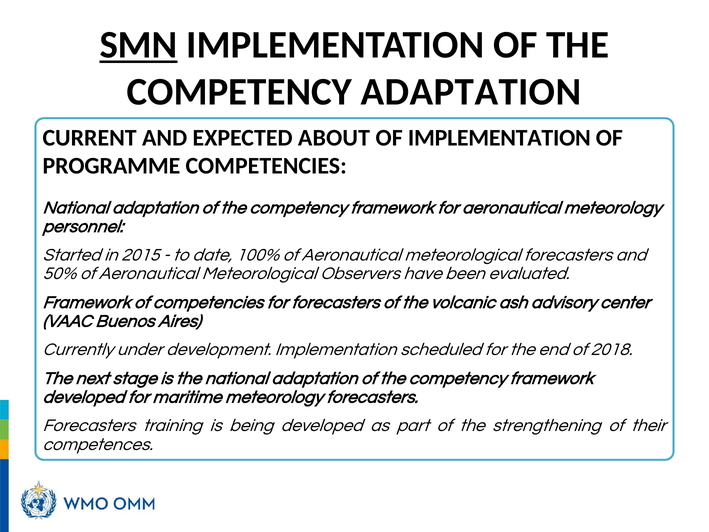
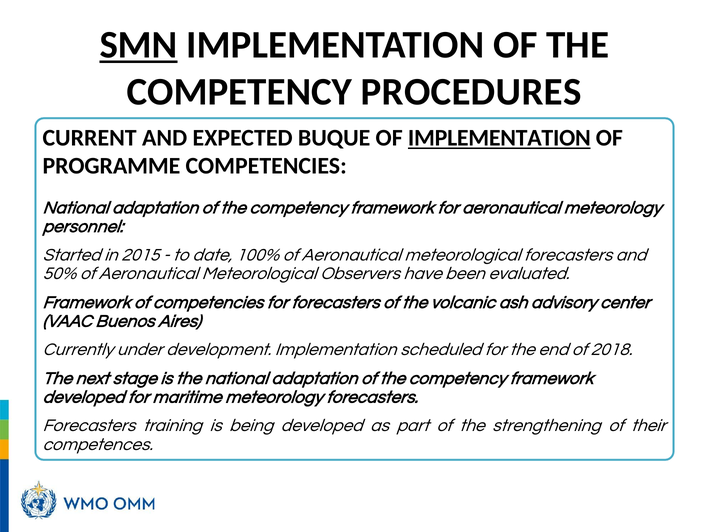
COMPETENCY ADAPTATION: ADAPTATION -> PROCEDURES (471, 92)
ABOUT: ABOUT -> BUQUE (334, 138)
IMPLEMENTATION underline: none -> present (499, 138)
